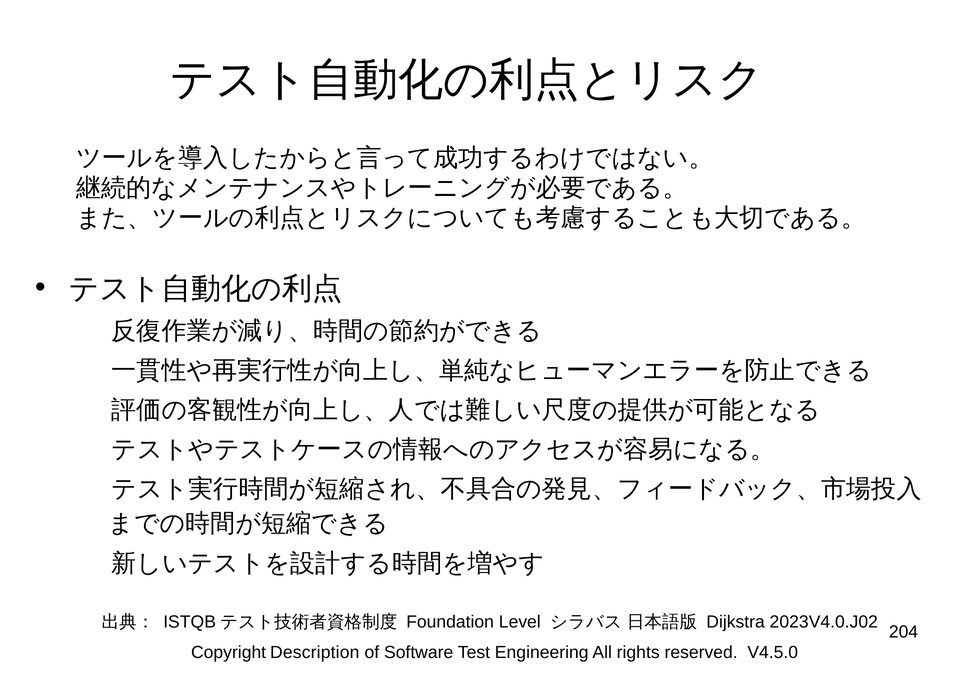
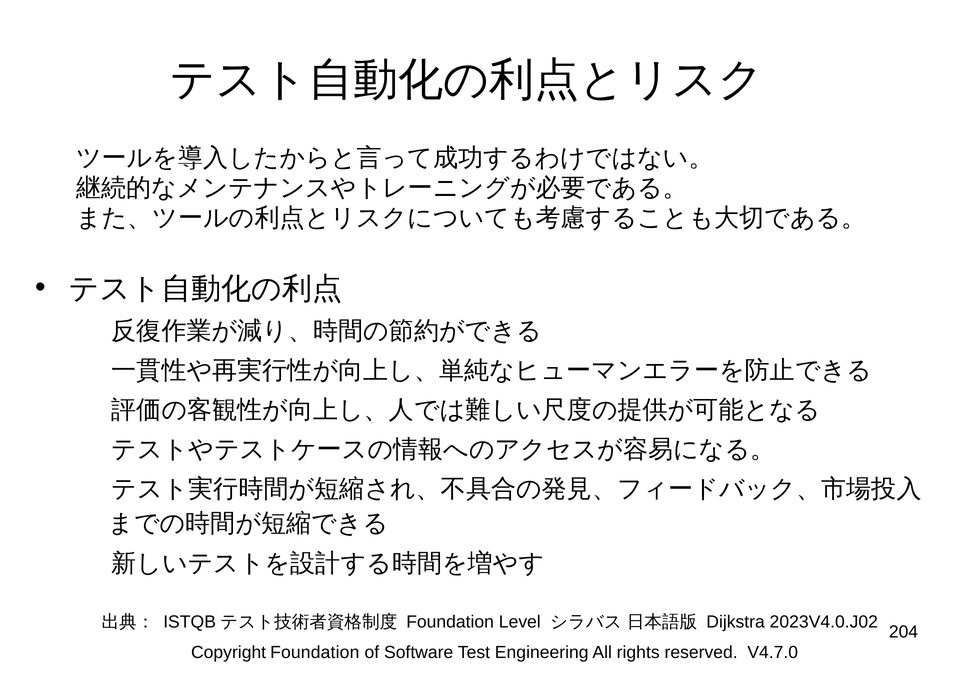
Copyright Description: Description -> Foundation (315, 652)
V4.5.0: V4.5.0 -> V4.7.0 (773, 652)
